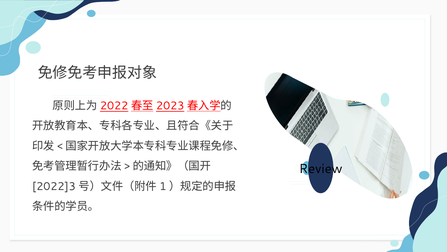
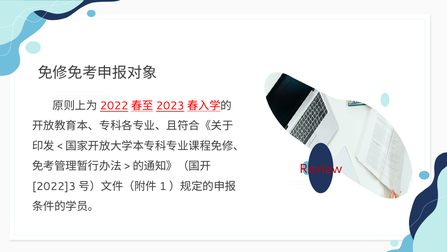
Review colour: black -> red (321, 169)
